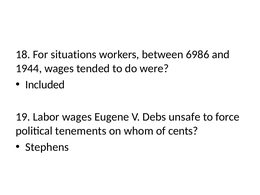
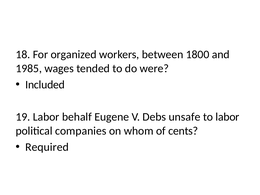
situations: situations -> organized (74, 55)
6986: 6986 -> 1800 (198, 55)
1944: 1944 -> 1985 (29, 68)
Labor wages: wages -> behalf (77, 117)
to force: force -> labor (227, 117)
tenements: tenements -> companies (81, 131)
Stephens: Stephens -> Required (47, 147)
